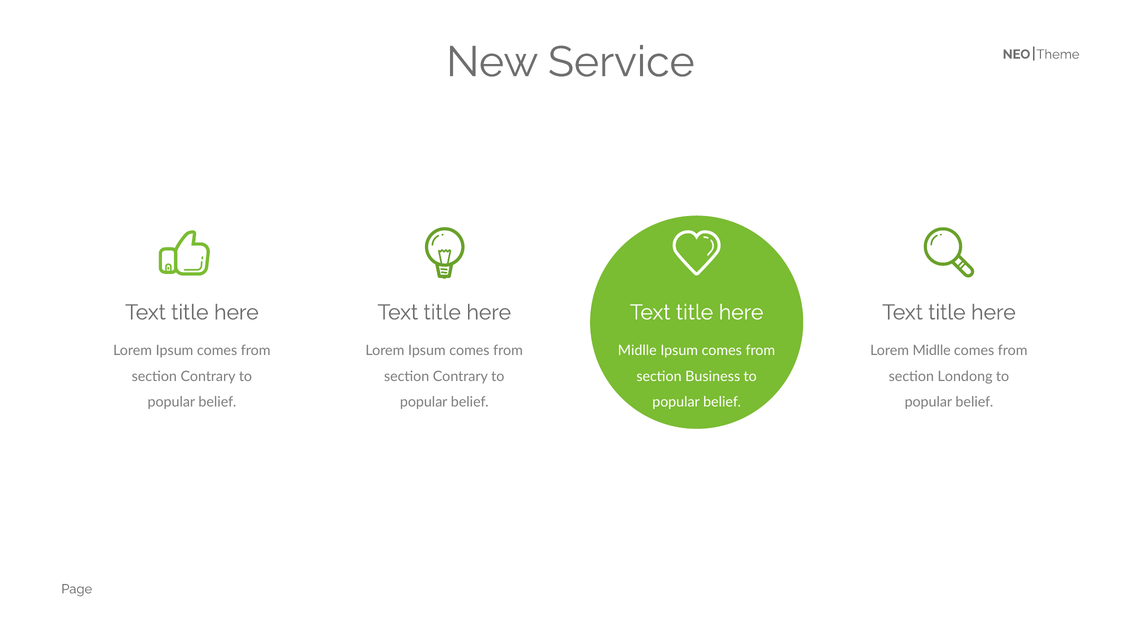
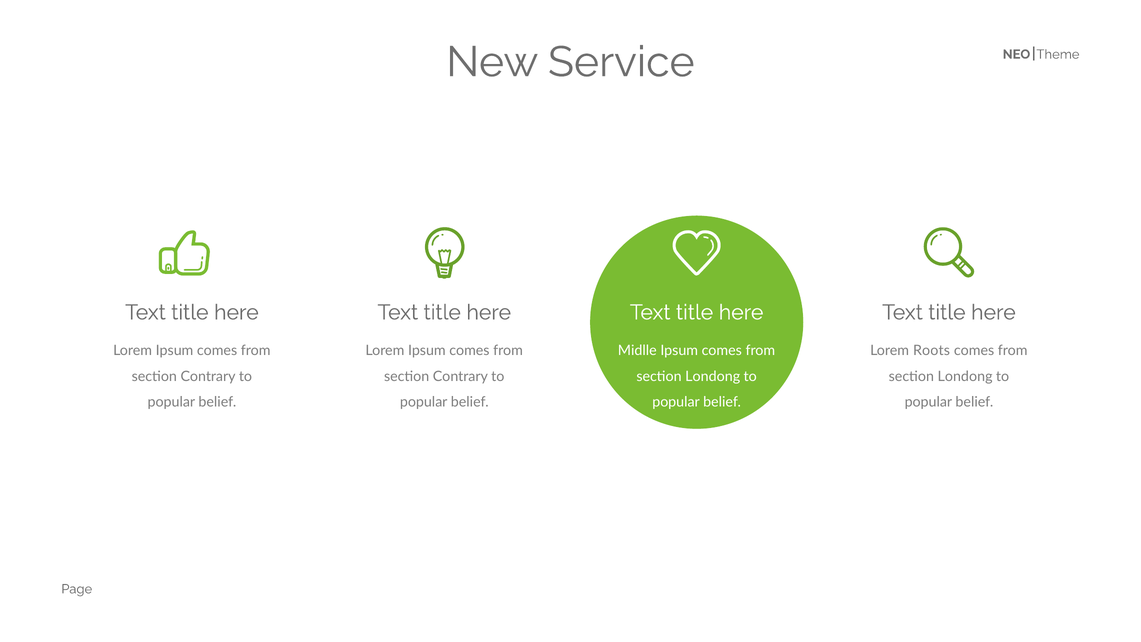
Lorem Midlle: Midlle -> Roots (931, 351)
Business: Business -> Londong (713, 376)
